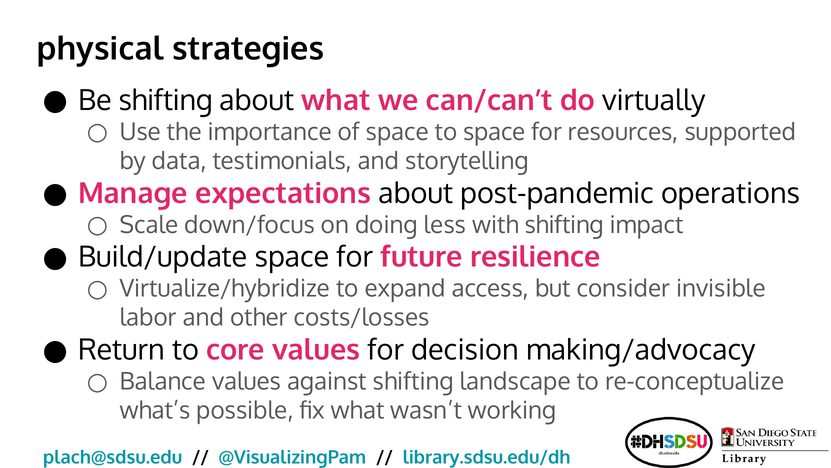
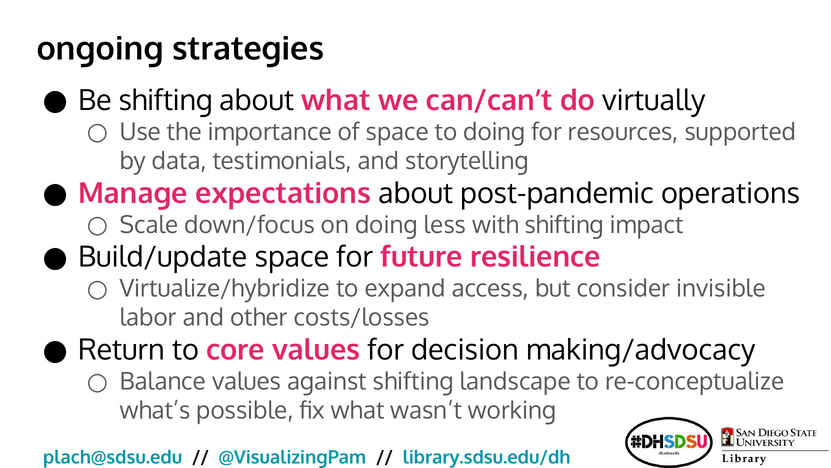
physical: physical -> ongoing (100, 49)
to space: space -> doing (494, 132)
